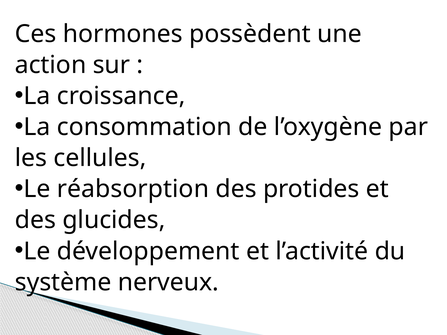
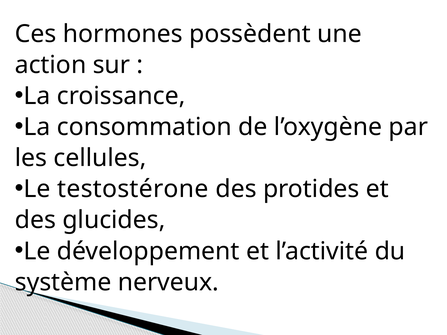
réabsorption: réabsorption -> testostérone (133, 189)
